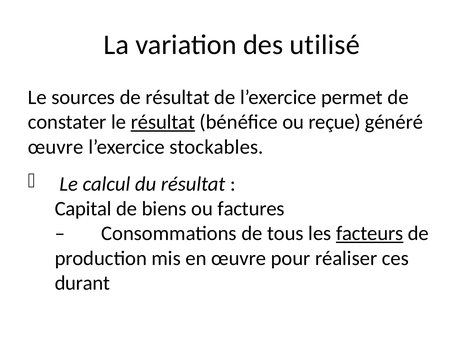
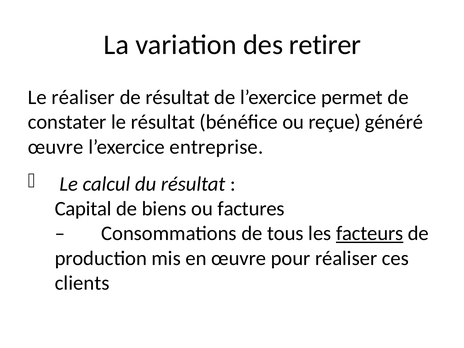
utilisé: utilisé -> retirer (325, 45)
Le sources: sources -> réaliser (83, 97)
résultat underline: present -> none (163, 122)
stockables: stockables -> entreprise (216, 147)
durant: durant -> clients (82, 283)
